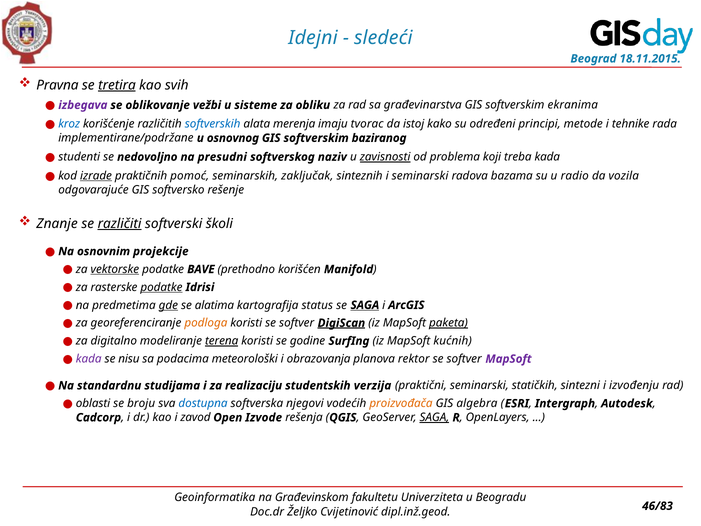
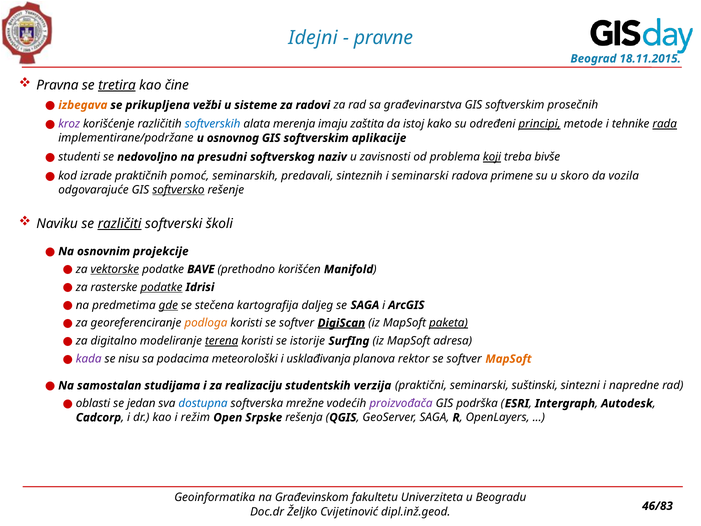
sledeći: sledeći -> pravne (383, 38)
svih: svih -> čine (177, 85)
izbegava colour: purple -> orange (83, 105)
oblikovanje: oblikovanje -> prikupljena (158, 105)
obliku: obliku -> radovi (313, 105)
ekranima: ekranima -> prosečnih (573, 105)
kroz colour: blue -> purple (69, 124)
tvorac: tvorac -> zaštita (367, 124)
principi underline: none -> present (540, 124)
rada underline: none -> present (665, 124)
baziranog: baziranog -> aplikacije (379, 138)
zavisnosti underline: present -> none (385, 157)
koji underline: none -> present (492, 157)
treba kada: kada -> bivše (547, 157)
izrade underline: present -> none (96, 176)
zaključak: zaključak -> predavali (307, 176)
bazama: bazama -> primene (512, 176)
radio: radio -> skoro (575, 176)
softversko underline: none -> present (178, 190)
Znanje: Znanje -> Naviku (57, 224)
alatima: alatima -> stečena (214, 305)
status: status -> daljeg (317, 305)
SAGA underline: present -> none (365, 305)
godine: godine -> istorije (307, 341)
kućnih: kućnih -> adresa (453, 341)
obrazovanja: obrazovanja -> usklađivanja (319, 359)
MapSoft colour: purple -> orange (509, 359)
standardnu: standardnu -> samostalan (109, 385)
statičkih: statičkih -> suštinski (535, 385)
izvođenju: izvođenju -> napredne (634, 385)
broju: broju -> jedan (141, 403)
njegovi: njegovi -> mrežne (305, 403)
proizvođača colour: orange -> purple (401, 403)
algebra: algebra -> podrška (477, 403)
zavod: zavod -> režim (195, 417)
Izvode: Izvode -> Srpske (264, 417)
SAGA underline: present -> none (434, 417)
